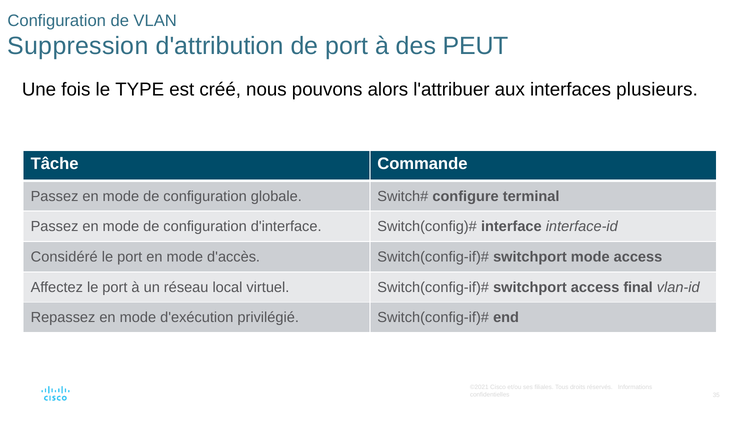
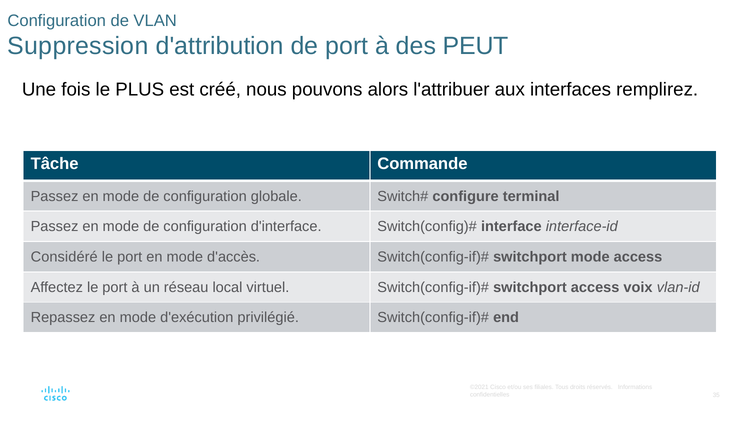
TYPE: TYPE -> PLUS (140, 90)
plusieurs: plusieurs -> remplirez (657, 90)
final: final -> voix (638, 287)
